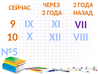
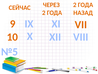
VII colour: purple -> orange (81, 24)
